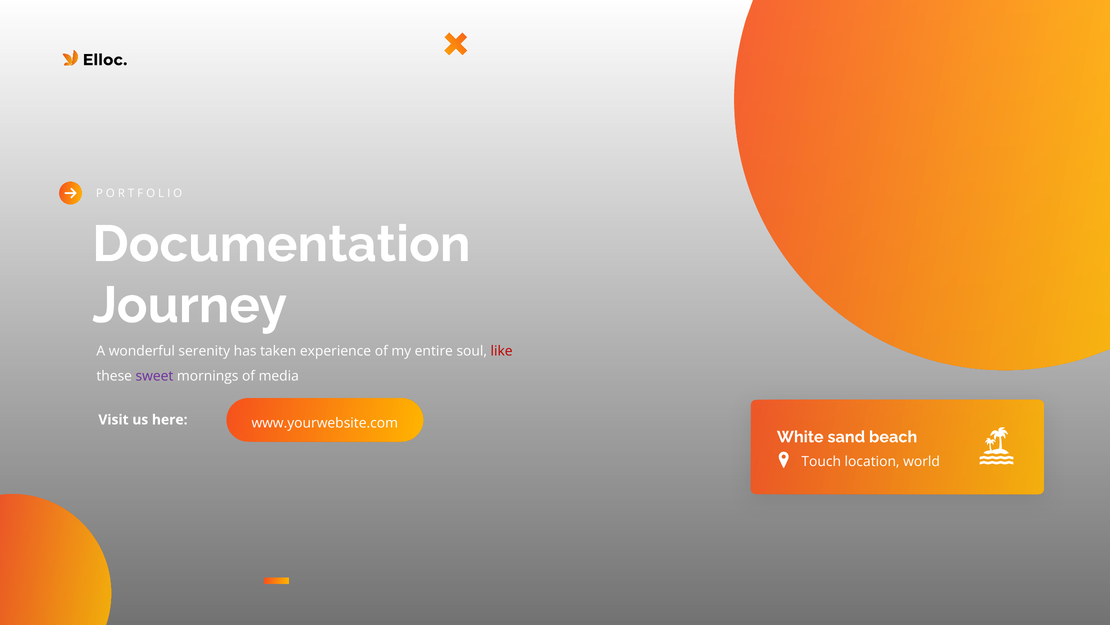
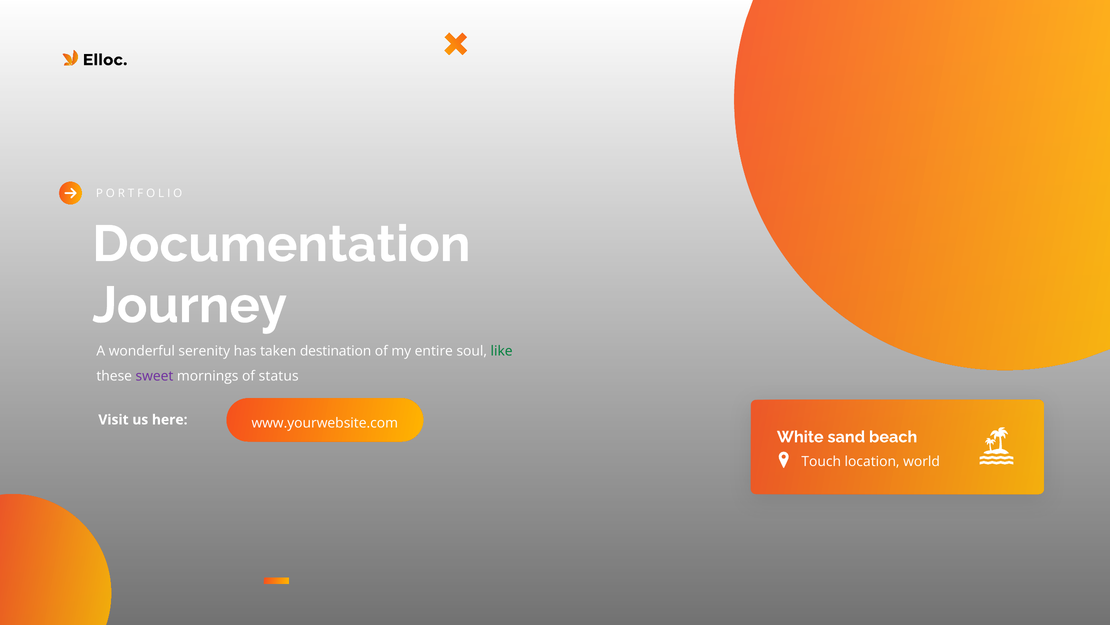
experience: experience -> destination (336, 351)
like colour: red -> green (502, 351)
media: media -> status (279, 376)
